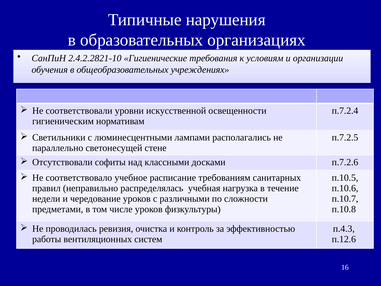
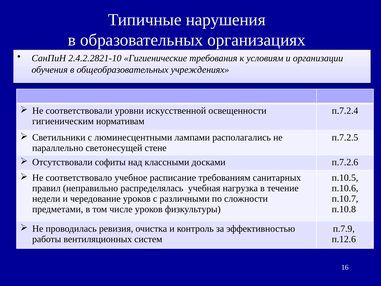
п.4.3: п.4.3 -> п.7.9 (344, 228)
